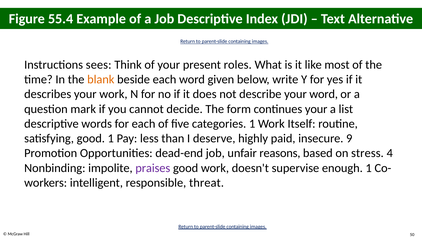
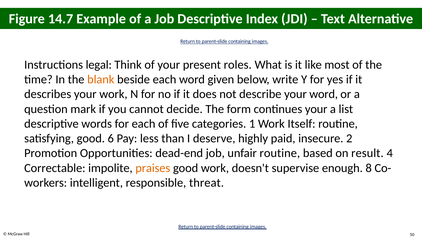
55.4: 55.4 -> 14.7 (61, 19)
sees: sees -> legal (99, 65)
good 1: 1 -> 6 (111, 139)
9: 9 -> 2 (349, 139)
unfair reasons: reasons -> routine (280, 153)
stress: stress -> result (367, 153)
Nonbinding: Nonbinding -> Correctable (55, 168)
praises colour: purple -> orange (153, 168)
enough 1: 1 -> 8 (369, 168)
